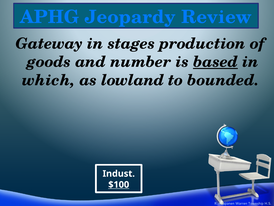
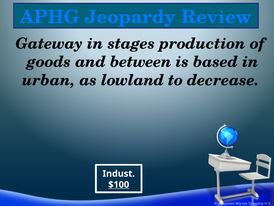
number: number -> between (141, 62)
based underline: present -> none (215, 62)
which: which -> urban (49, 80)
bounded: bounded -> decrease (223, 80)
